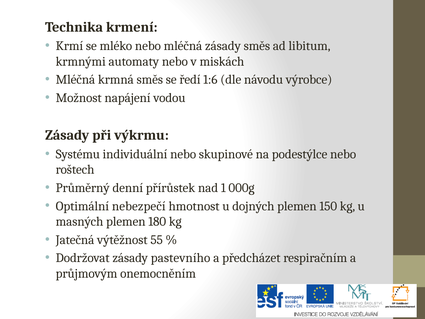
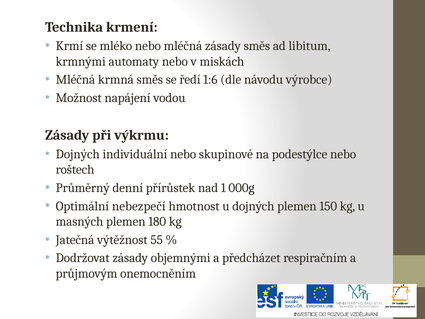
Systému: Systému -> Dojných (78, 154)
pastevního: pastevního -> objemnými (181, 258)
